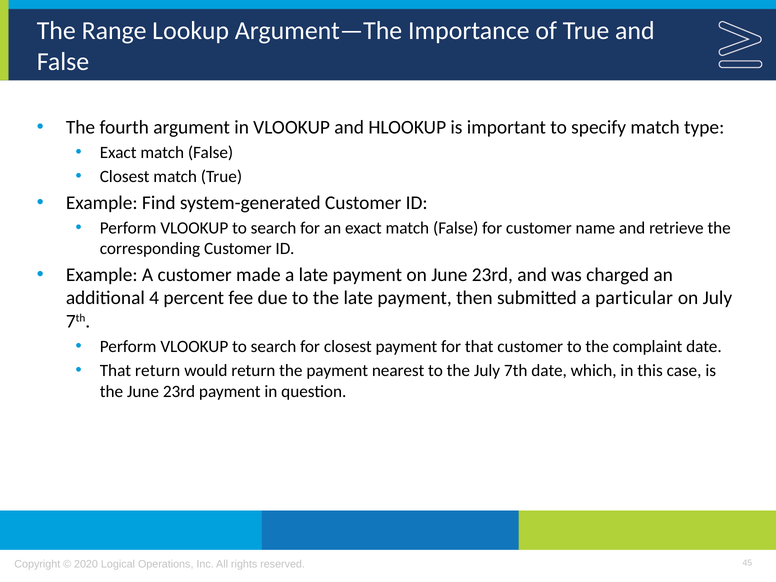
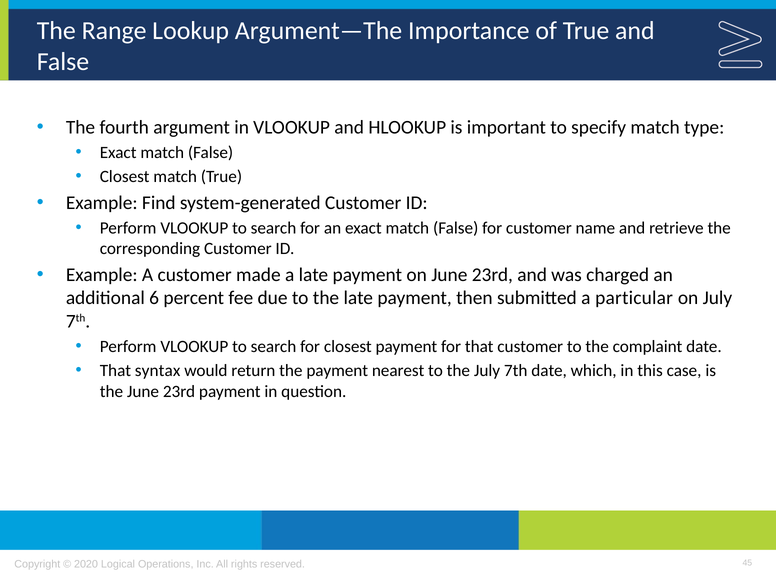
4: 4 -> 6 (154, 298)
That return: return -> syntax (158, 371)
